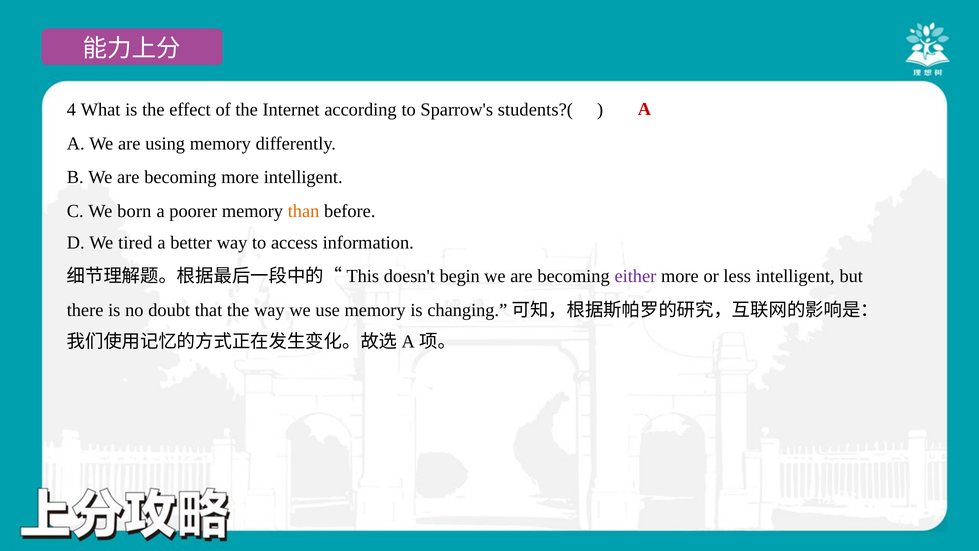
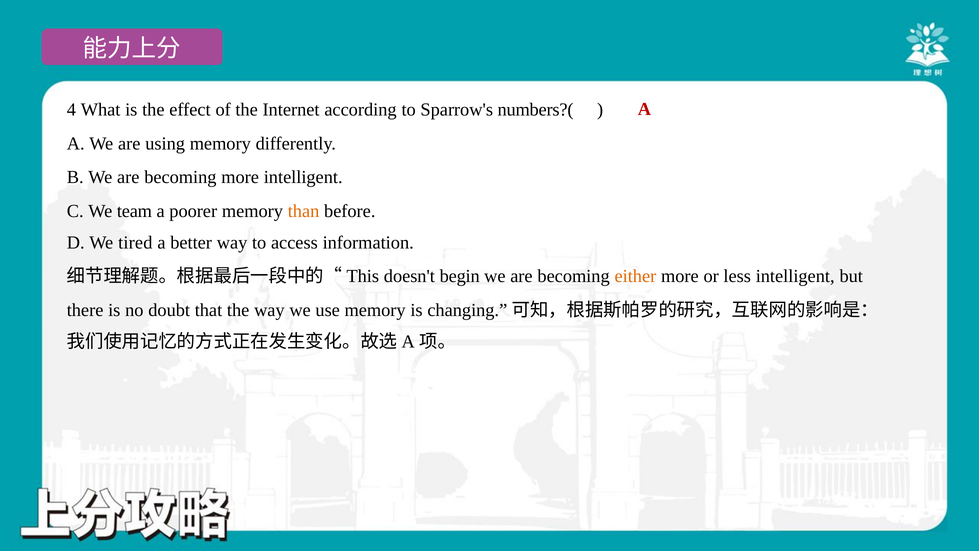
students?(: students?( -> numbers?( (536, 110)
born: born -> team (134, 211)
either colour: purple -> orange (635, 276)
